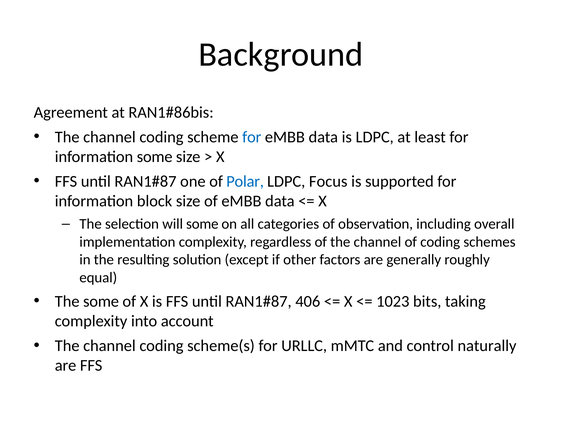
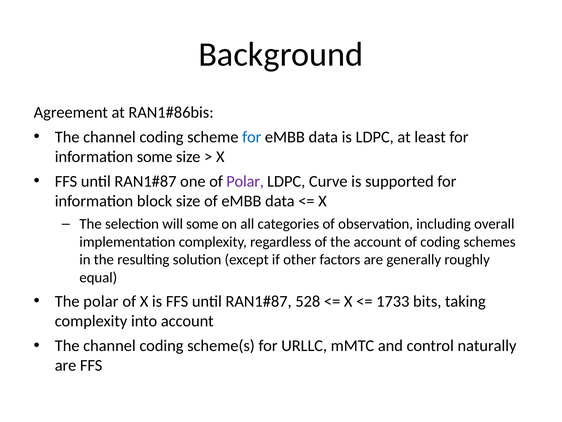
Polar colour: blue -> purple (245, 181)
Focus: Focus -> Curve (328, 181)
of the channel: channel -> account (377, 242)
The some: some -> polar (101, 301)
406: 406 -> 528 (308, 301)
1023: 1023 -> 1733 (393, 301)
